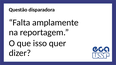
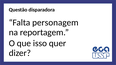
amplamente: amplamente -> personagem (55, 23)
